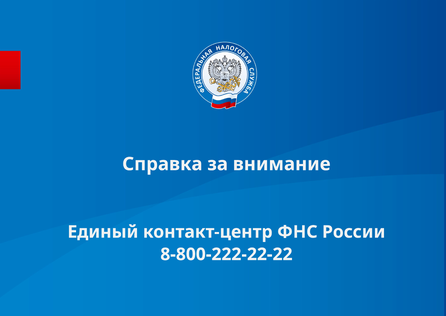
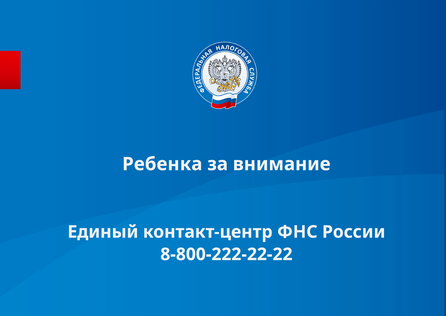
Справка: Справка -> Ребенка (162, 164)
